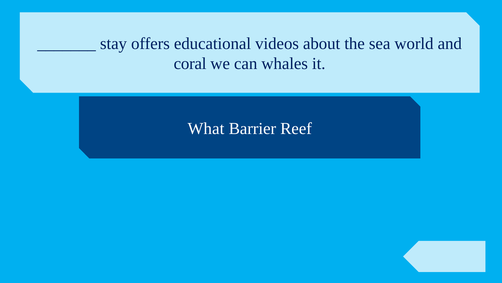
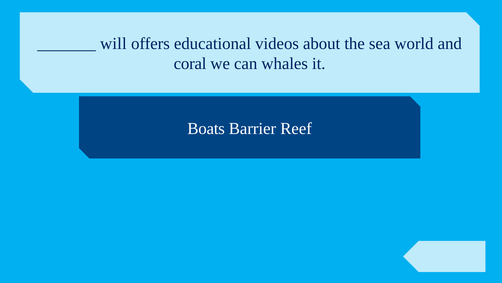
stay: stay -> will (113, 44)
What: What -> Boats (206, 128)
